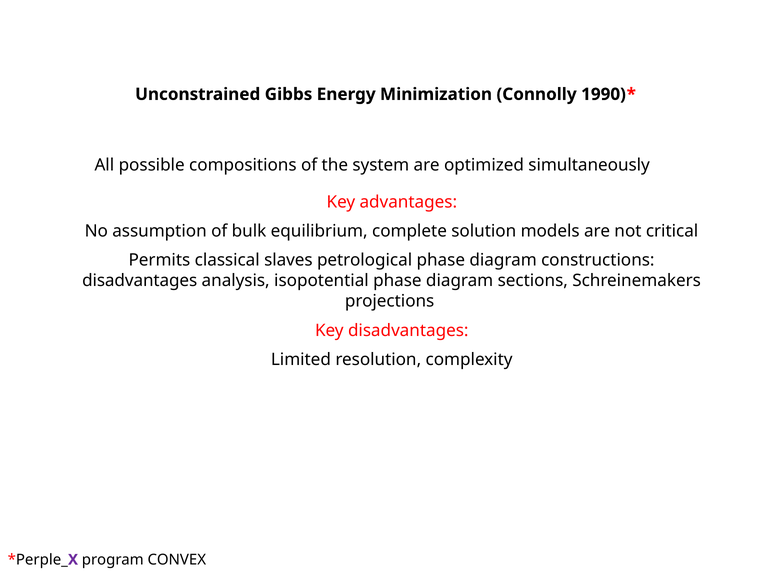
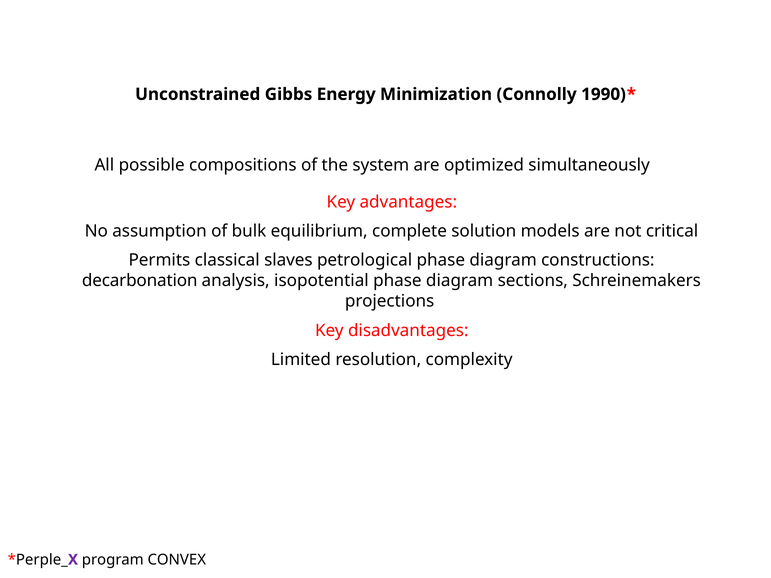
disadvantages: disadvantages -> decarbonation (140, 281)
